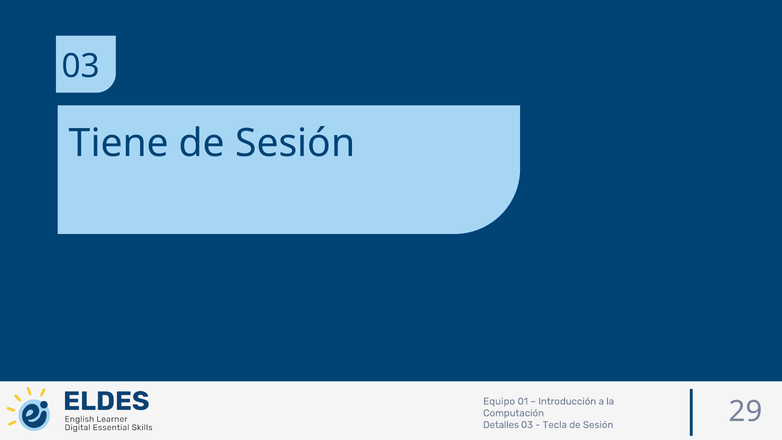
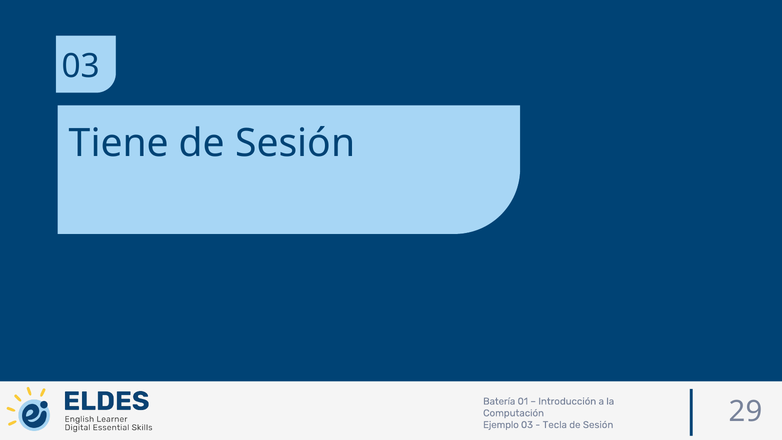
Equipo: Equipo -> Batería (499, 401)
Detalles: Detalles -> Ejemplo (501, 425)
